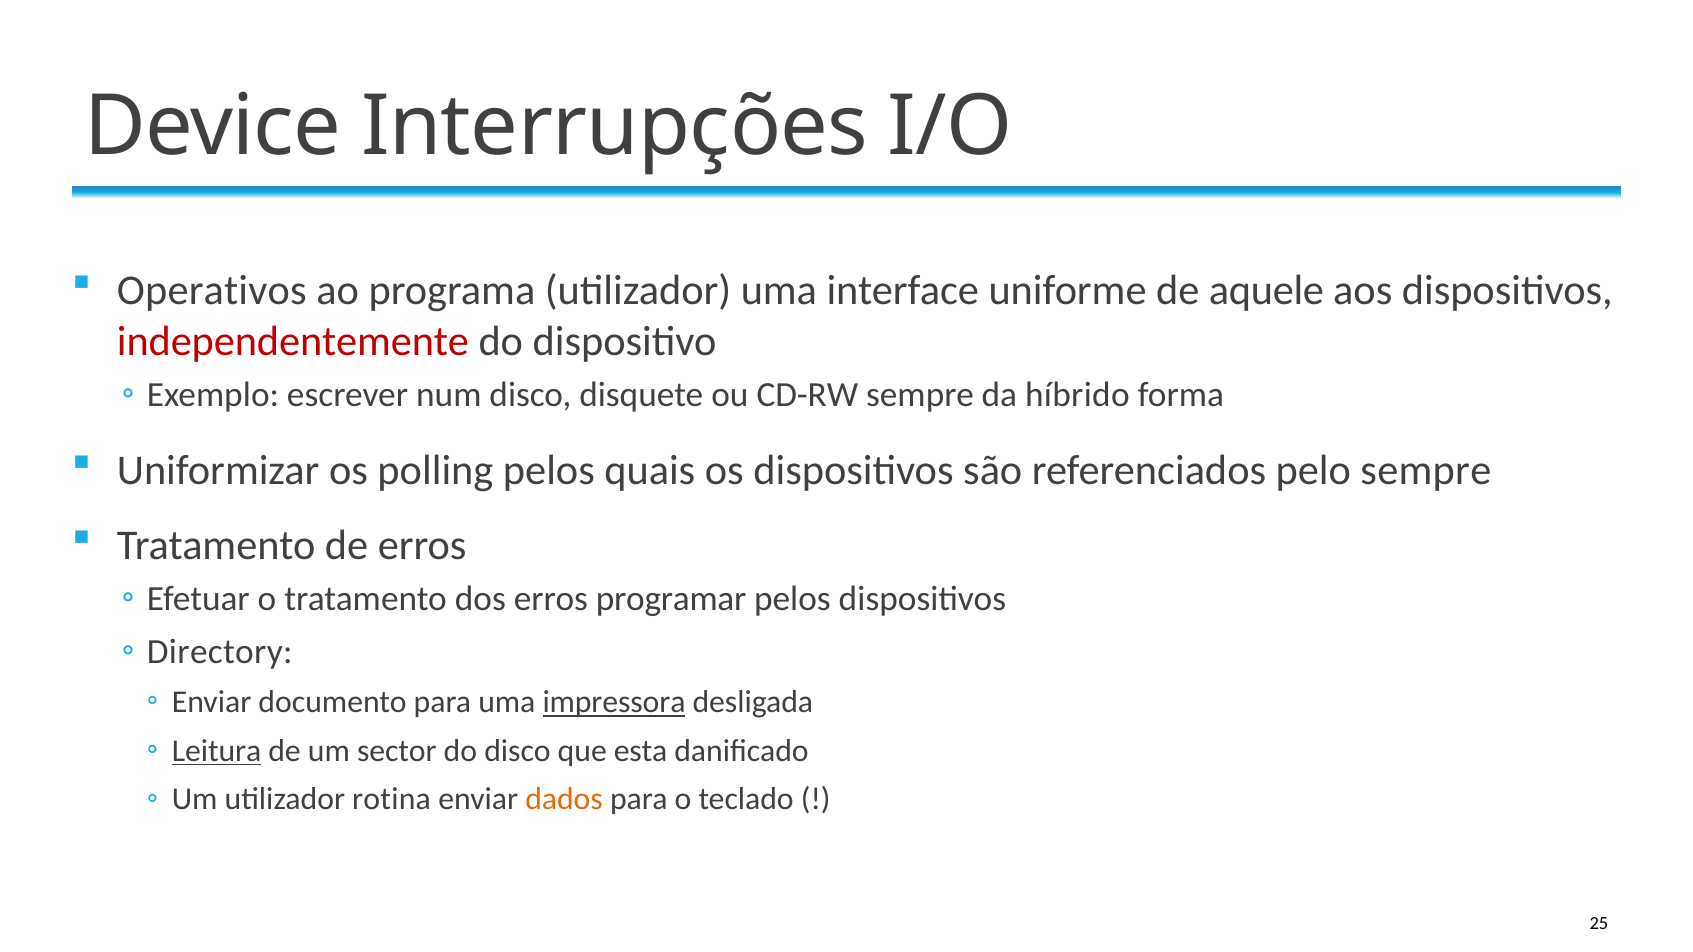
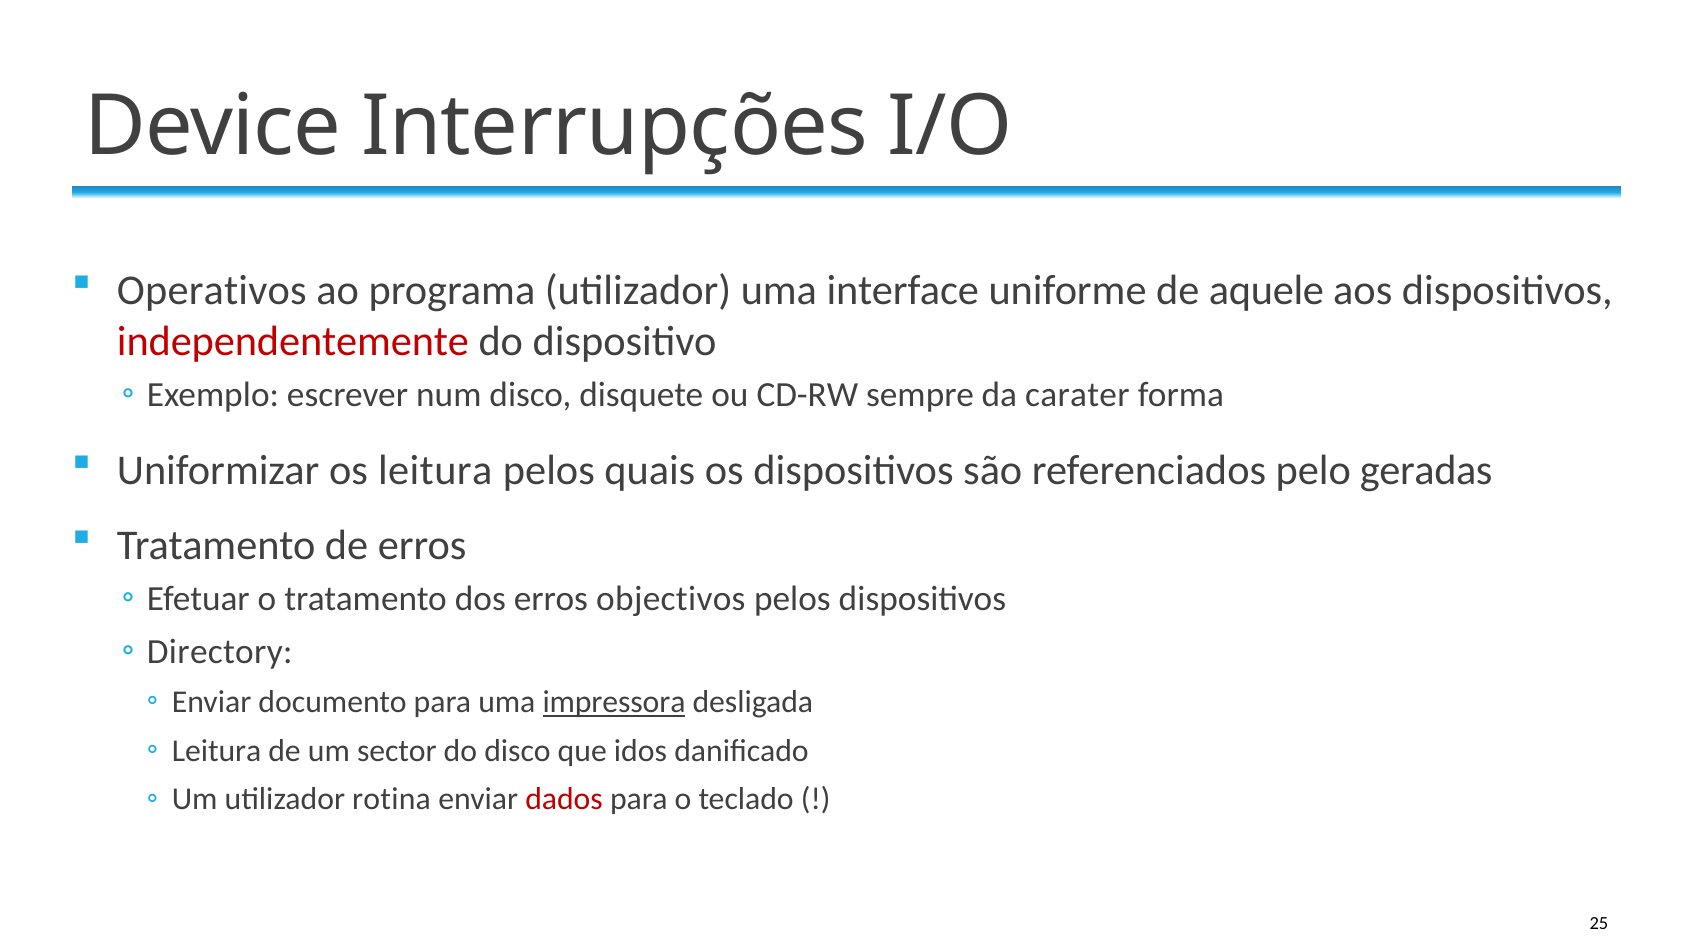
híbrido: híbrido -> carater (1077, 395)
os polling: polling -> leitura (435, 470)
pelo sempre: sempre -> geradas (1426, 470)
programar: programar -> objectivos (671, 599)
Leitura underline: present -> none (217, 751)
esta: esta -> idos (640, 751)
dados colour: orange -> red (564, 800)
